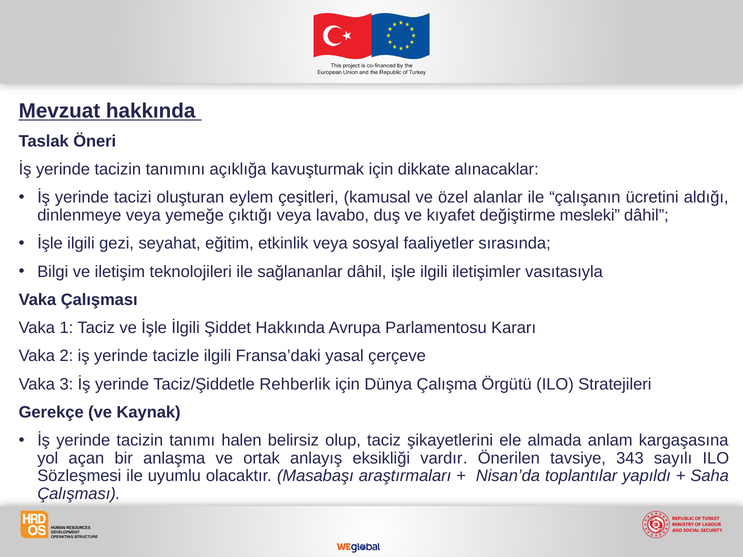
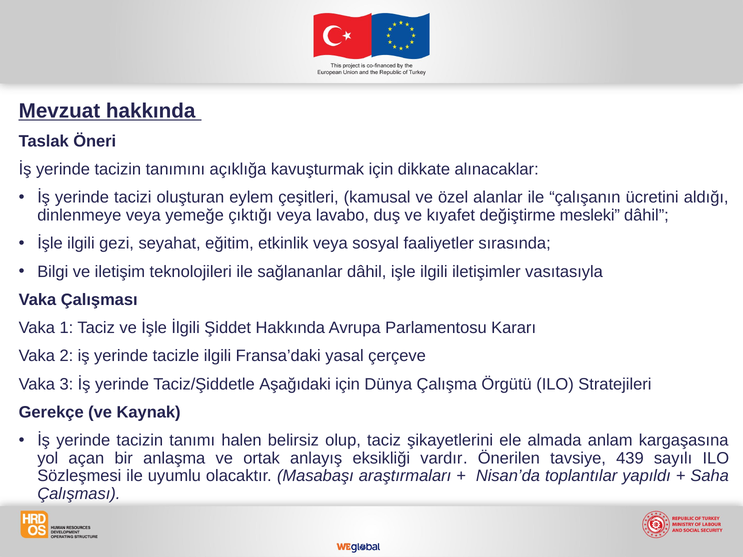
Rehberlik: Rehberlik -> Aşağıdaki (295, 384)
343: 343 -> 439 (630, 458)
